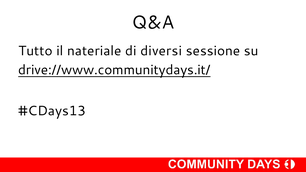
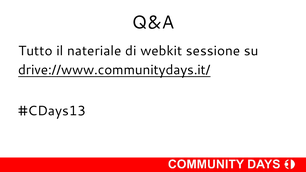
diversi: diversi -> webkit (161, 51)
